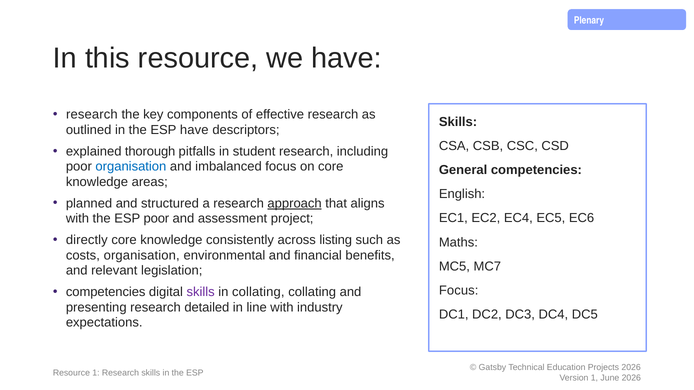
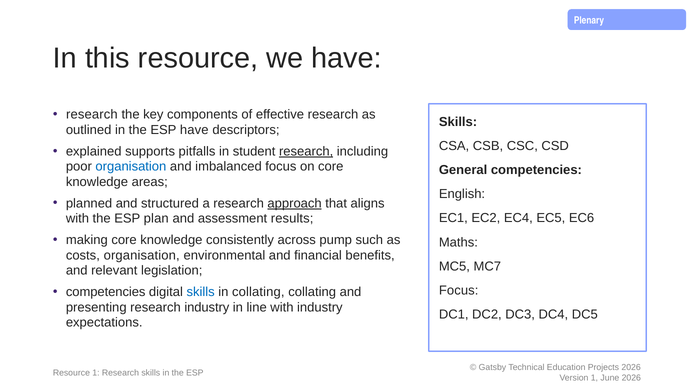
thorough: thorough -> supports (150, 152)
research underline: none -> present (306, 152)
ESP poor: poor -> plan (156, 219)
project: project -> results (292, 219)
directly: directly -> making (87, 240)
listing: listing -> pump (336, 240)
skills colour: purple -> blue (201, 292)
research detailed: detailed -> industry (207, 308)
